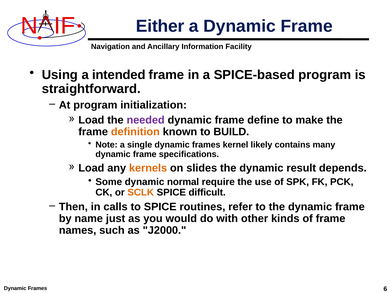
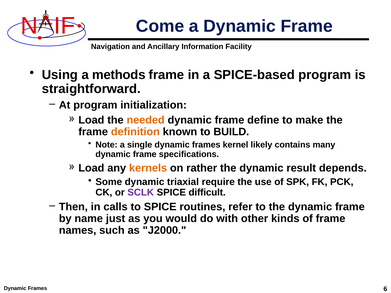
Either: Either -> Come (160, 26)
intended: intended -> methods (119, 75)
needed colour: purple -> orange (146, 120)
slides: slides -> rather (202, 168)
normal: normal -> triaxial (183, 182)
SCLK colour: orange -> purple (141, 193)
